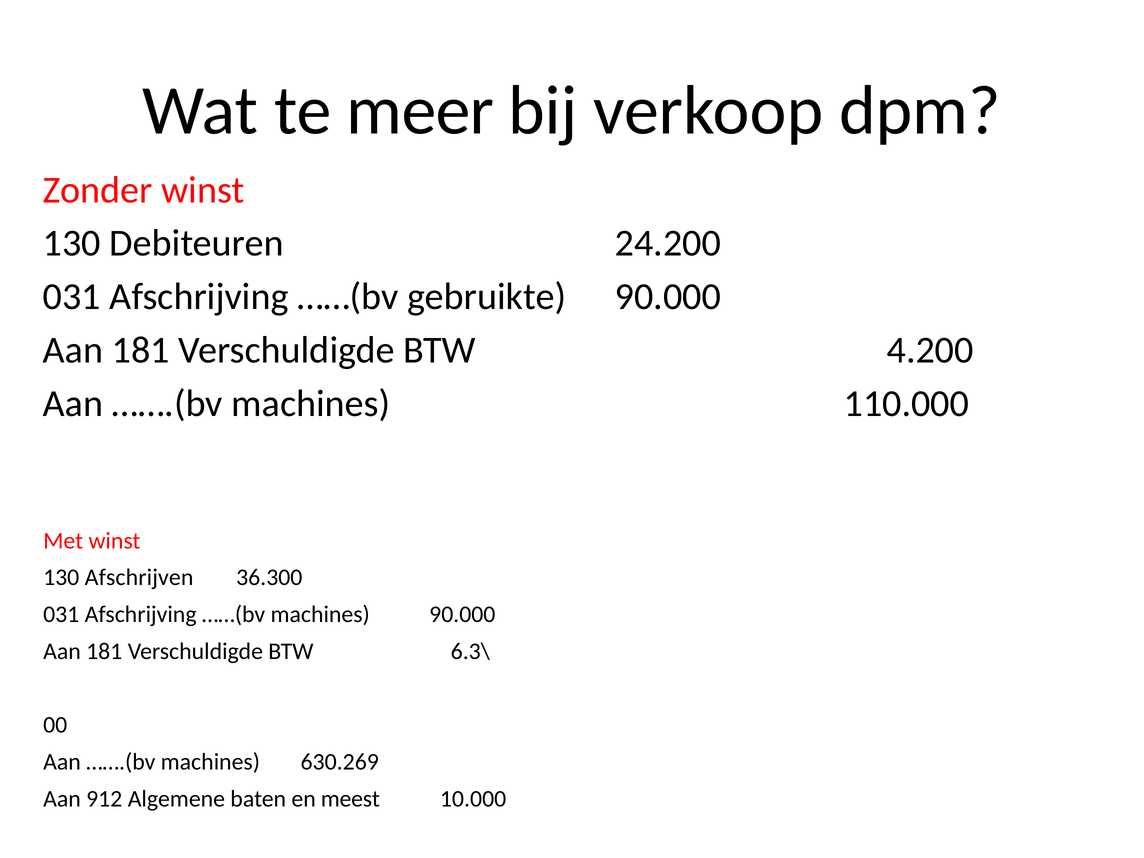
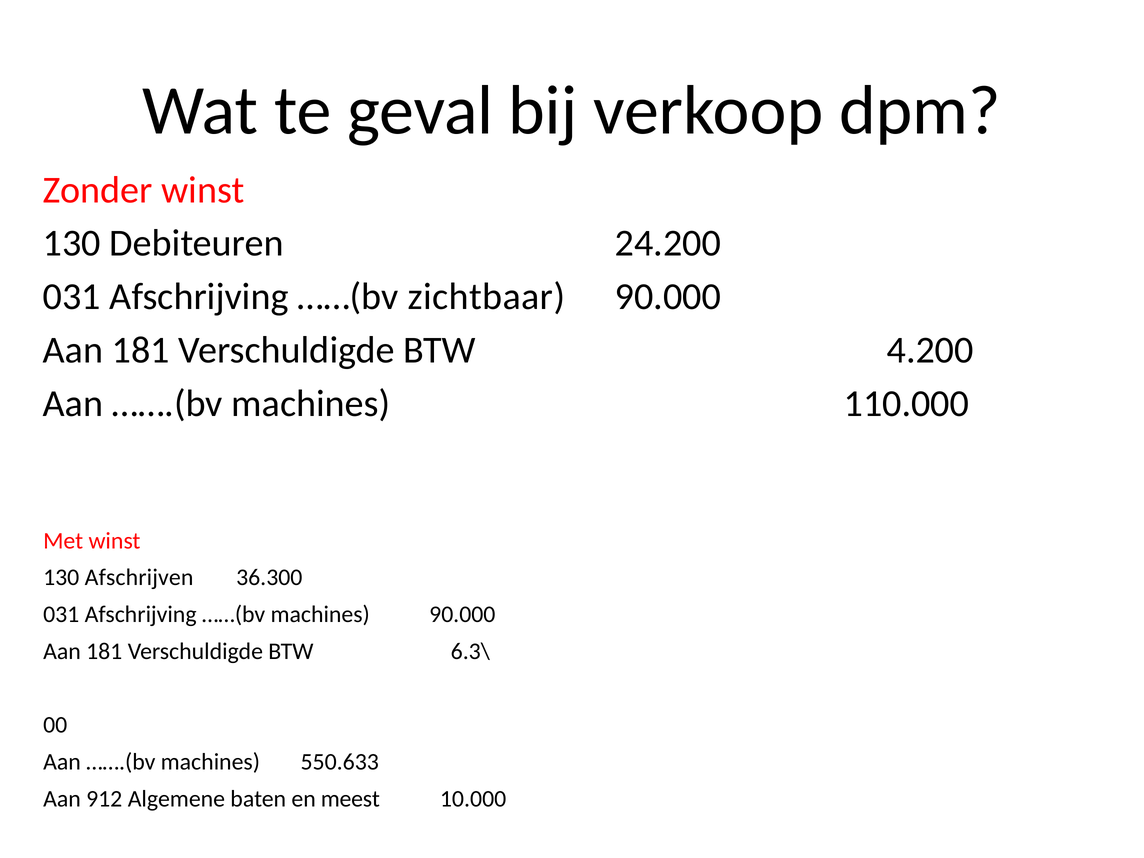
meer: meer -> geval (420, 111)
gebruikte: gebruikte -> zichtbaar (486, 297)
630.269: 630.269 -> 550.633 (340, 762)
